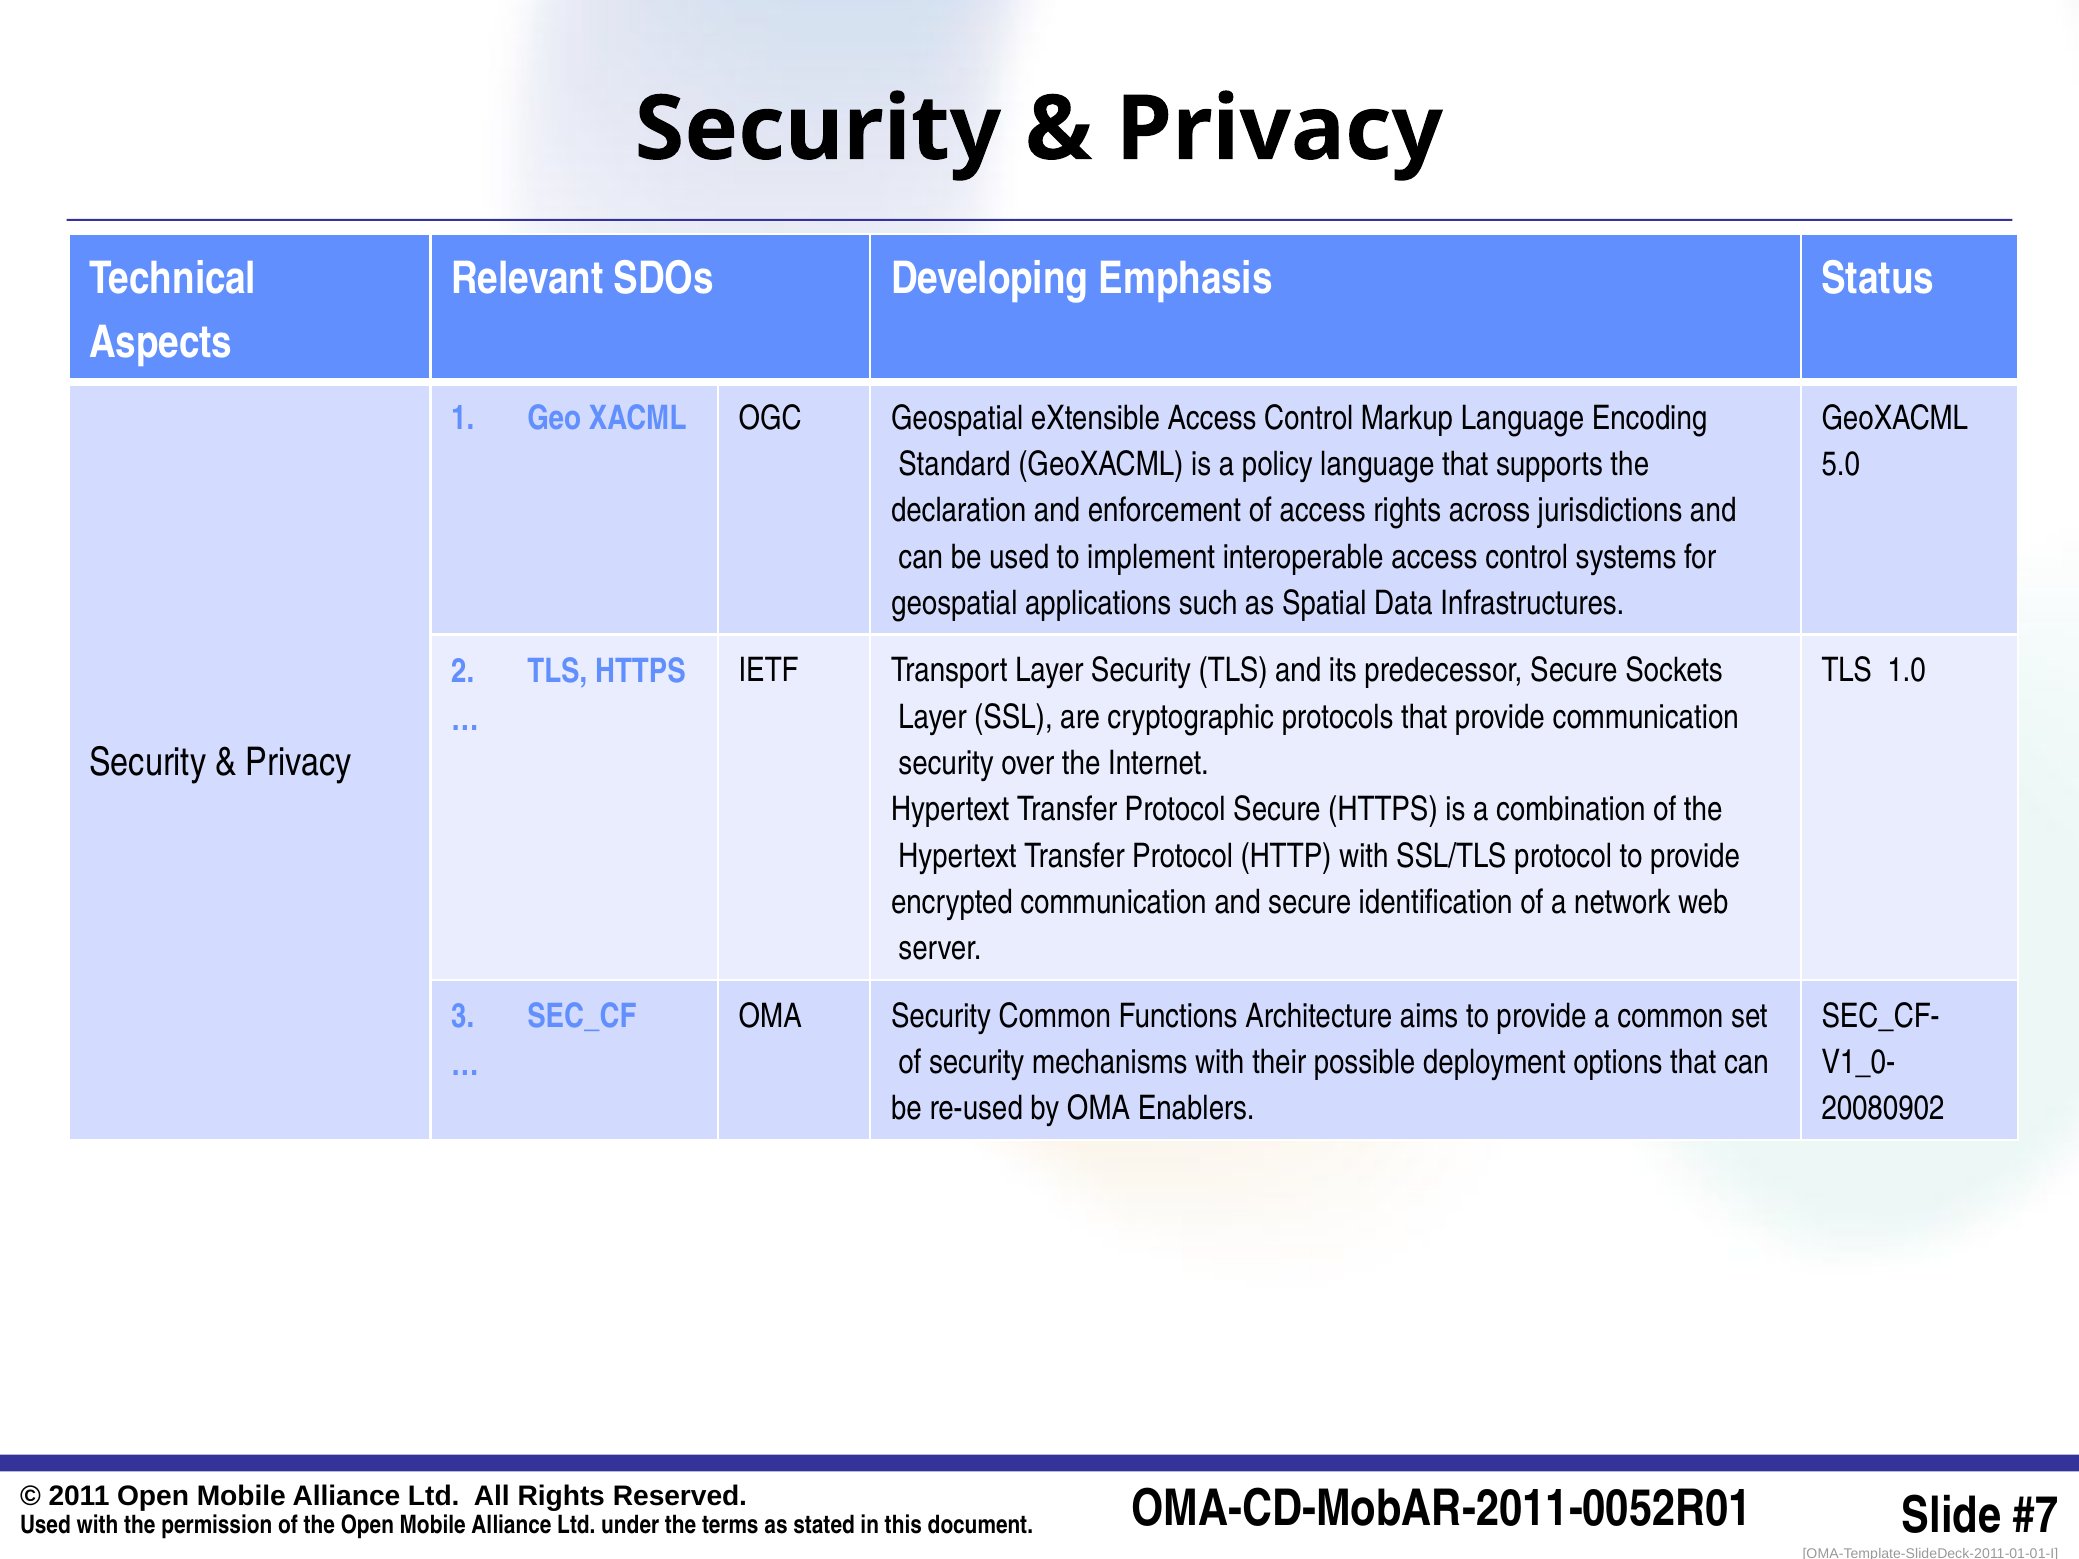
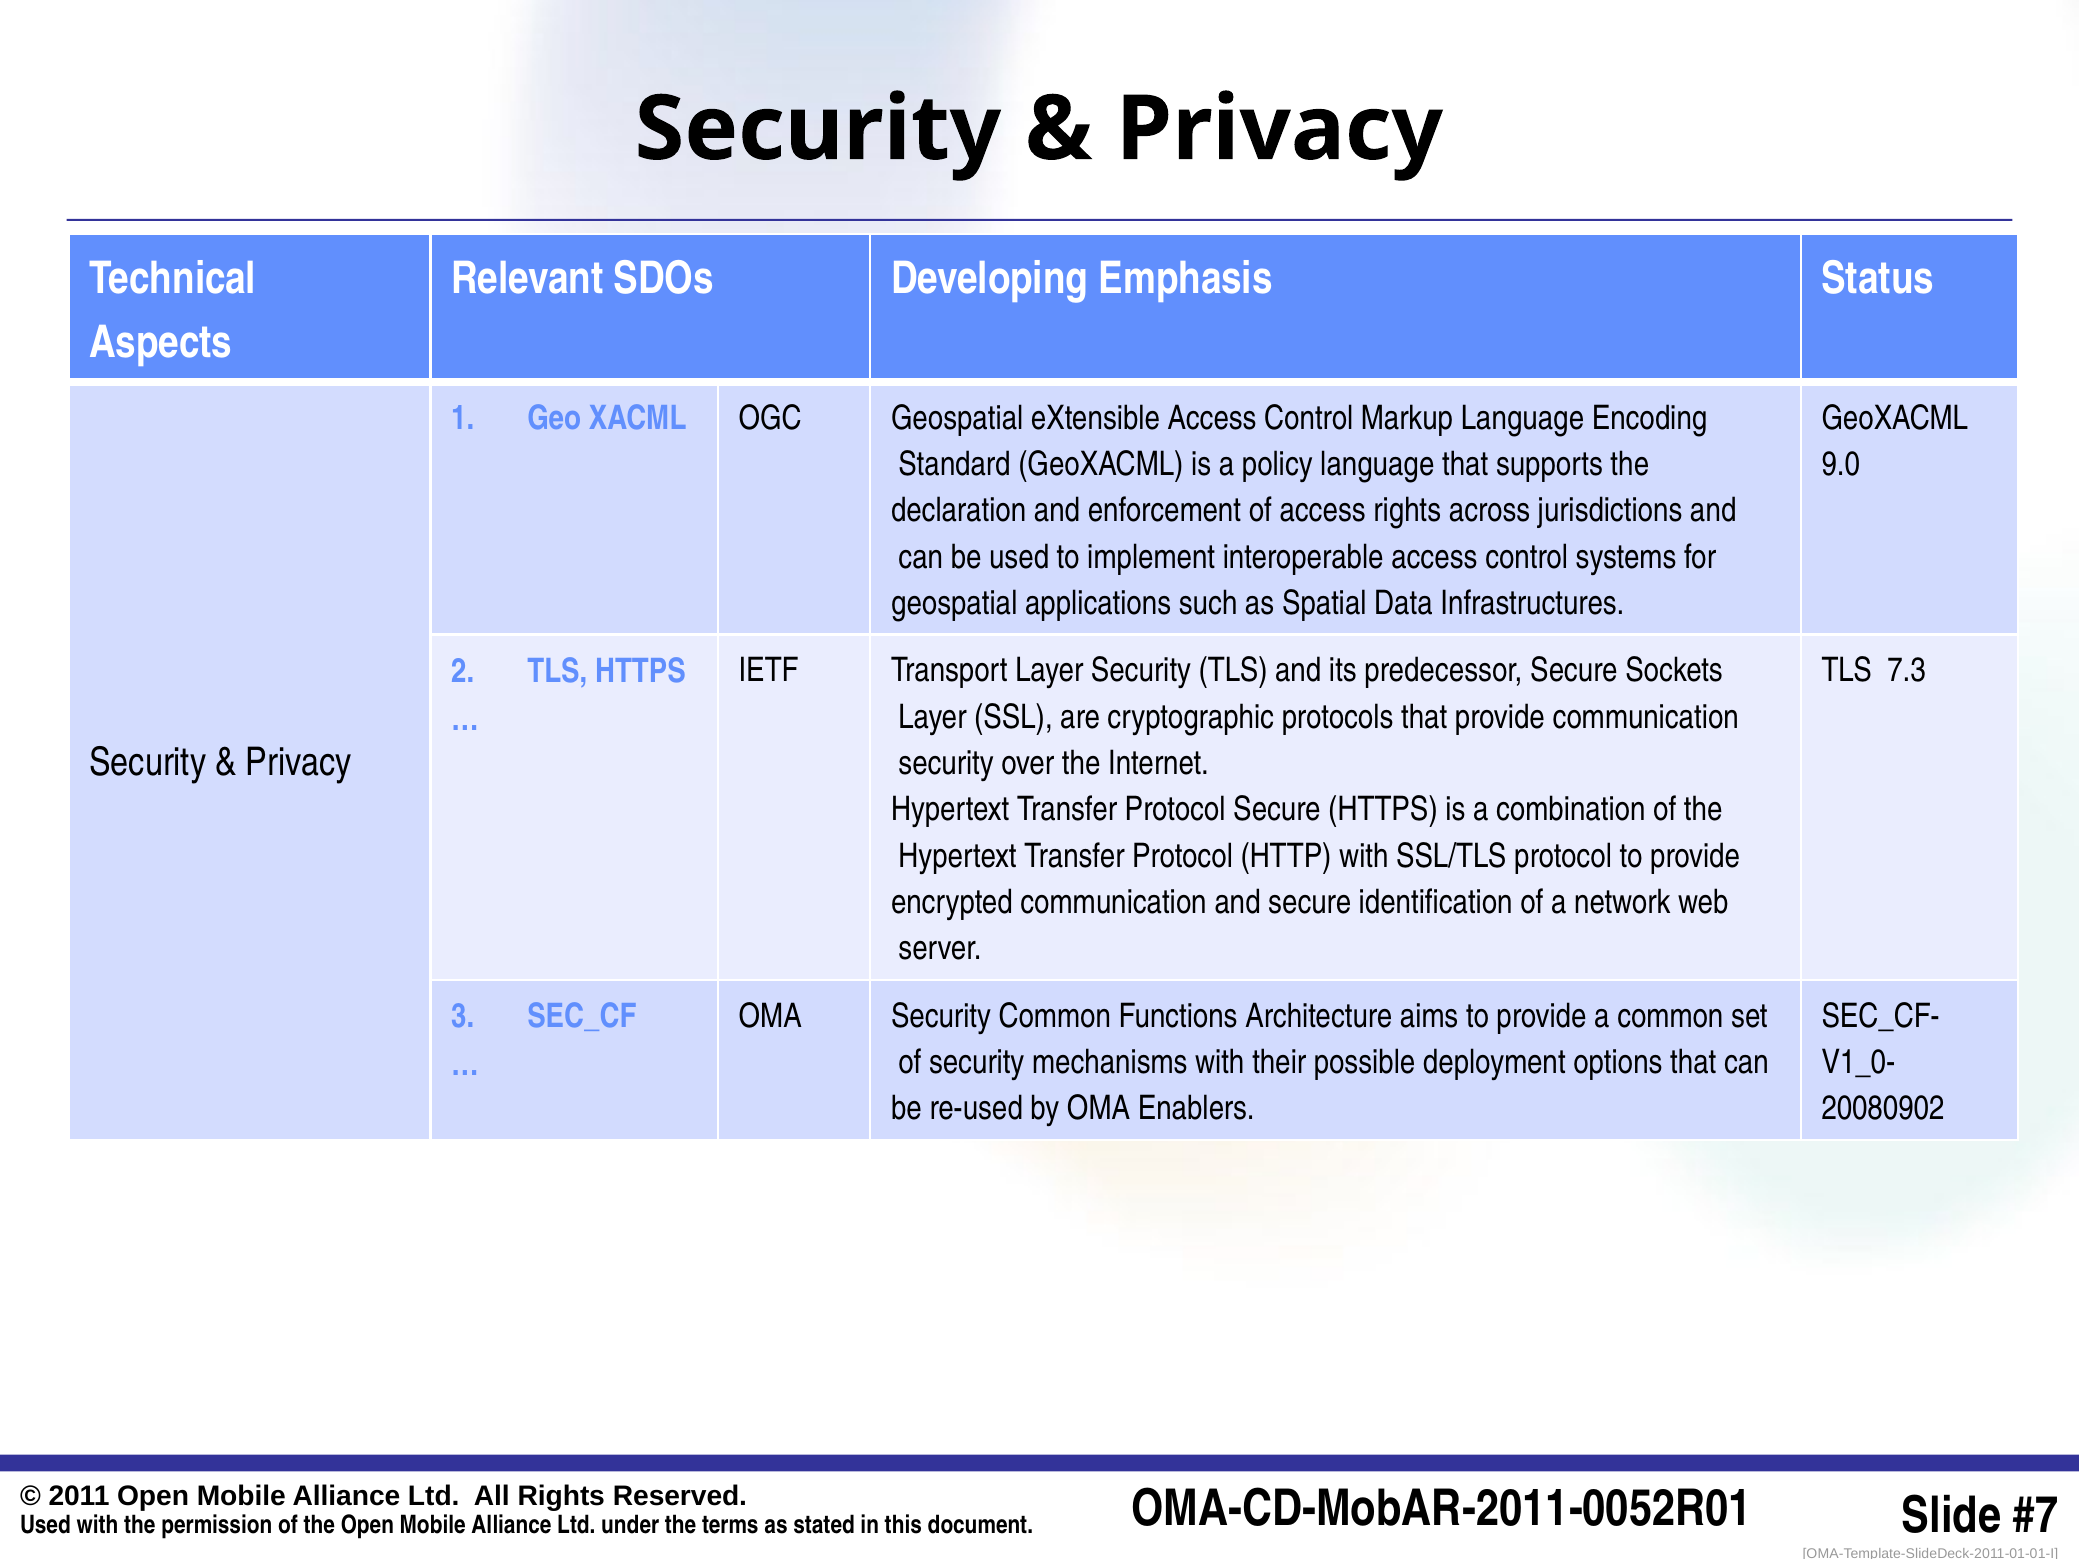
5.0: 5.0 -> 9.0 (1841, 465)
1.0: 1.0 -> 7.3 (1907, 671)
